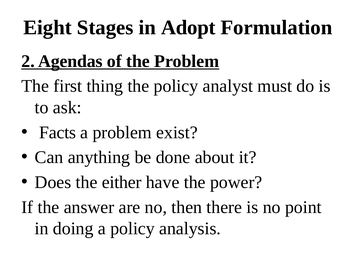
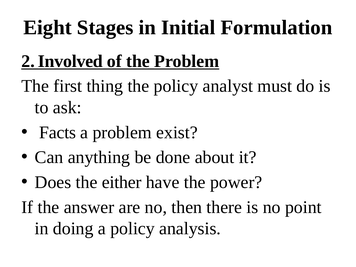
Adopt: Adopt -> Initial (188, 28)
Agendas: Agendas -> Involved (70, 61)
